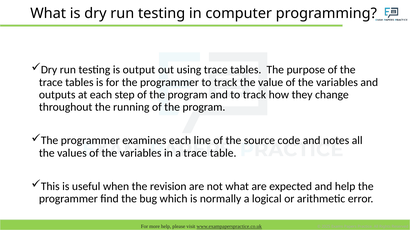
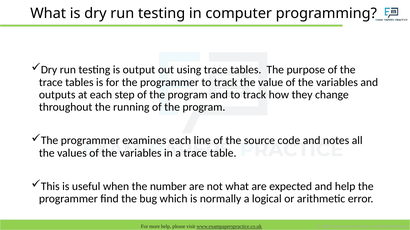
revision: revision -> number (168, 187)
